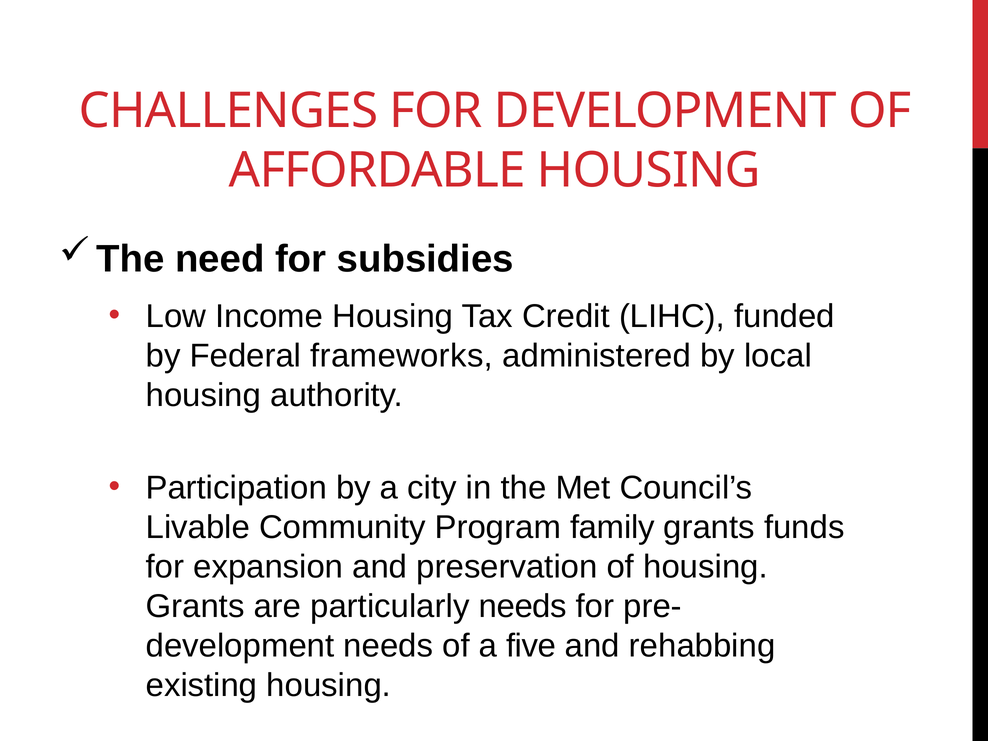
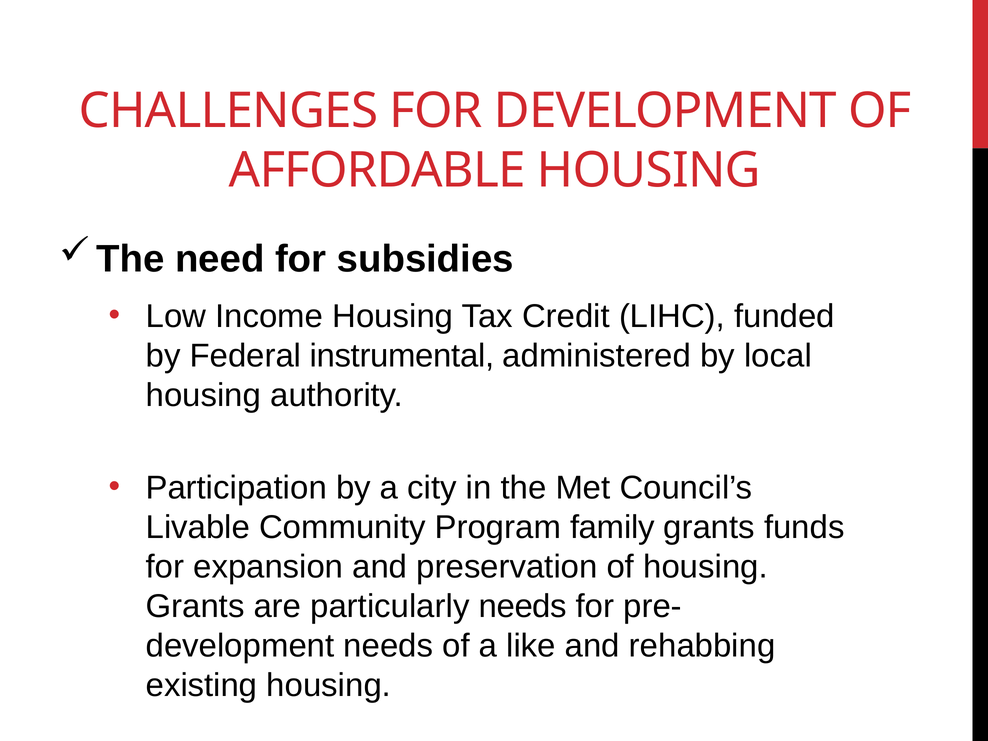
frameworks: frameworks -> instrumental (402, 356)
five: five -> like (531, 646)
